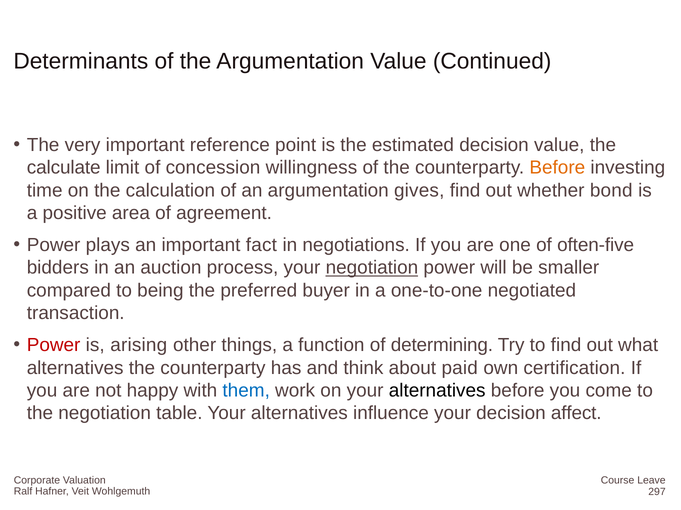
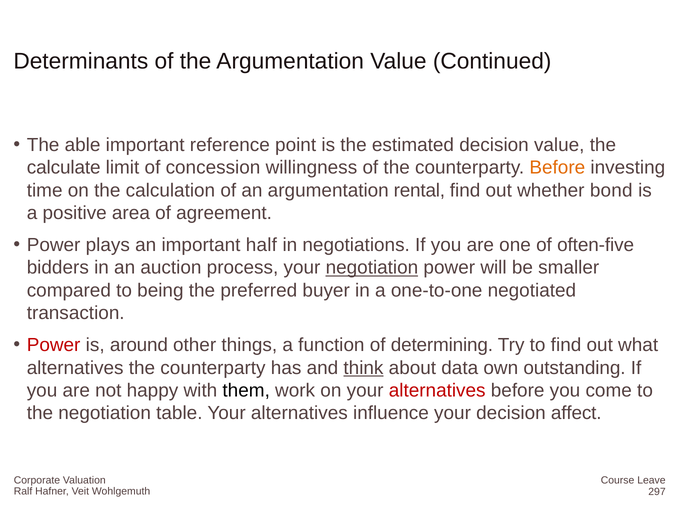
very: very -> able (83, 145)
gives: gives -> rental (419, 191)
fact: fact -> half (261, 245)
arising: arising -> around (139, 346)
think underline: none -> present (363, 368)
paid: paid -> data (460, 368)
certification: certification -> outstanding (575, 368)
them colour: blue -> black (246, 391)
alternatives colour: black -> red (437, 391)
